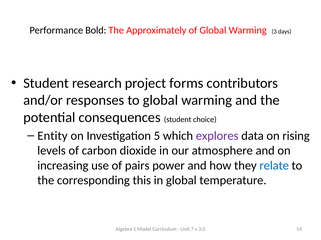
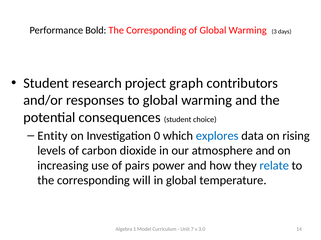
Approximately: Approximately -> Corresponding (156, 30)
forms: forms -> graph (186, 83)
5: 5 -> 0 (157, 136)
explores colour: purple -> blue (217, 136)
this: this -> will (142, 181)
